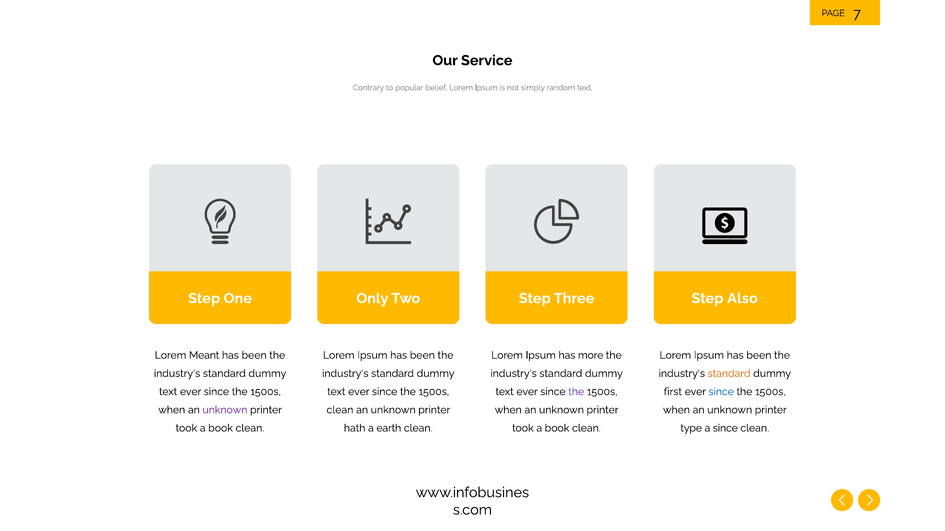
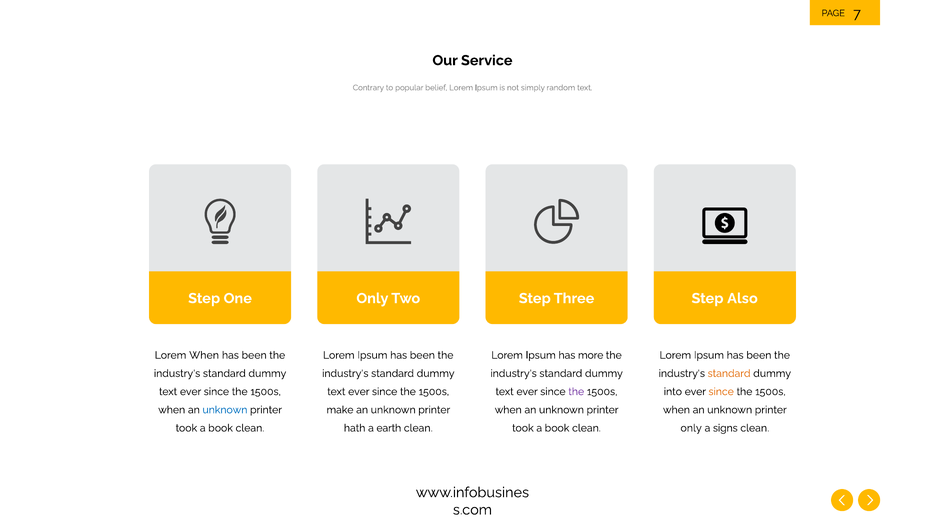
Lorem Meant: Meant -> When (204, 356)
first: first -> into (673, 392)
since colour: blue -> orange (721, 392)
unknown colour: purple -> blue (225, 410)
clean: clean -> make (340, 410)
type: type -> only (691, 429)
a since: since -> signs (725, 429)
